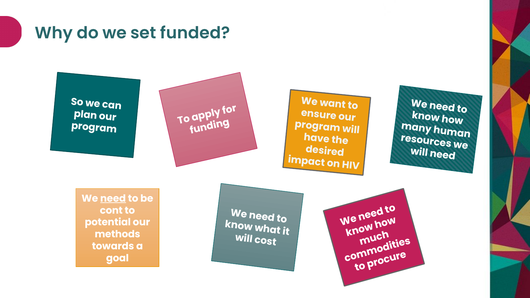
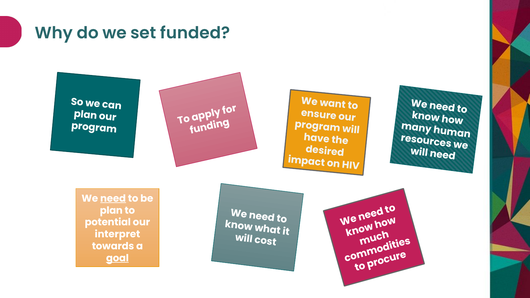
cont: cont -> plan (111, 210)
methods: methods -> interpret (117, 234)
goal underline: none -> present (117, 258)
